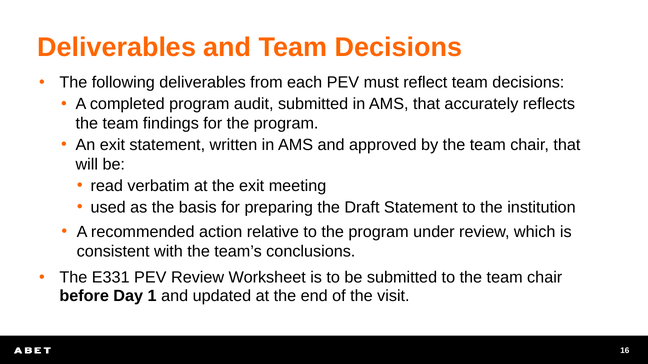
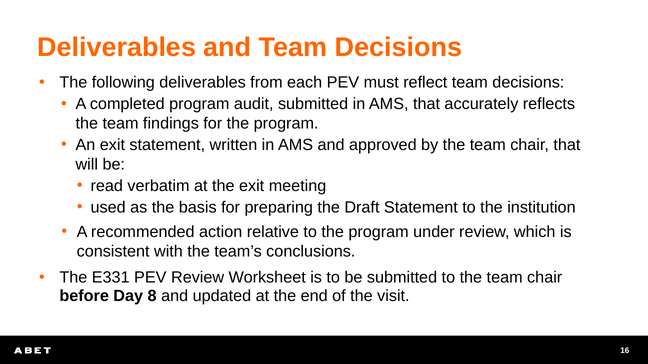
1: 1 -> 8 (152, 296)
